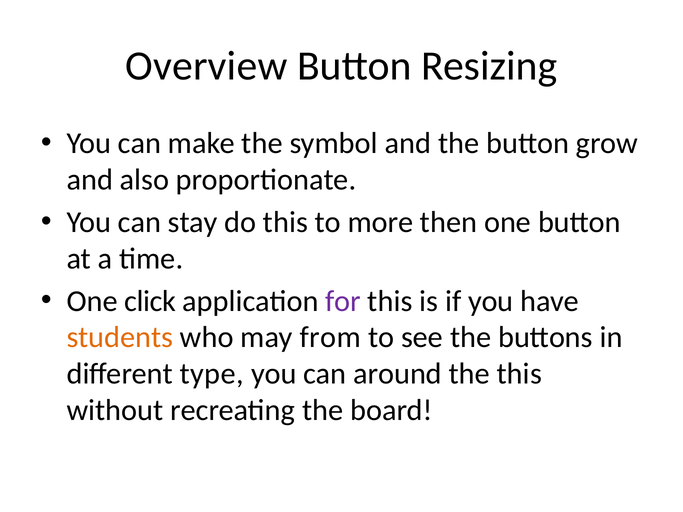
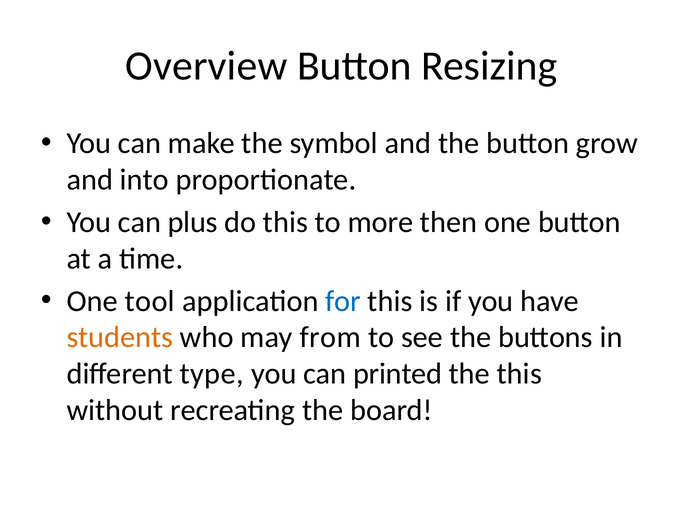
also: also -> into (144, 180)
stay: stay -> plus (193, 222)
click: click -> tool (150, 301)
for colour: purple -> blue (343, 301)
around: around -> printed (398, 374)
